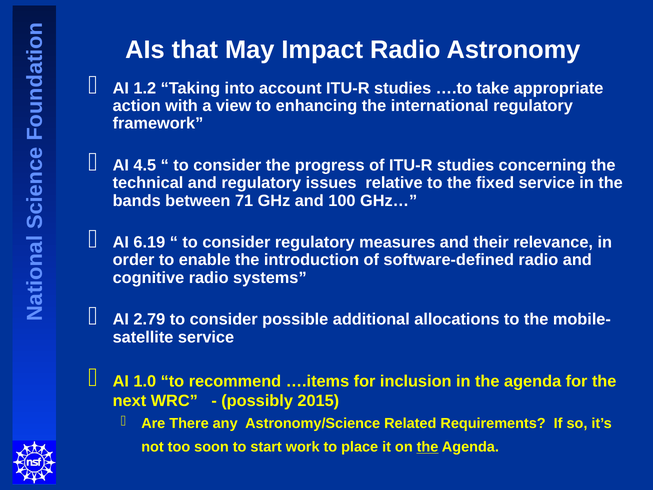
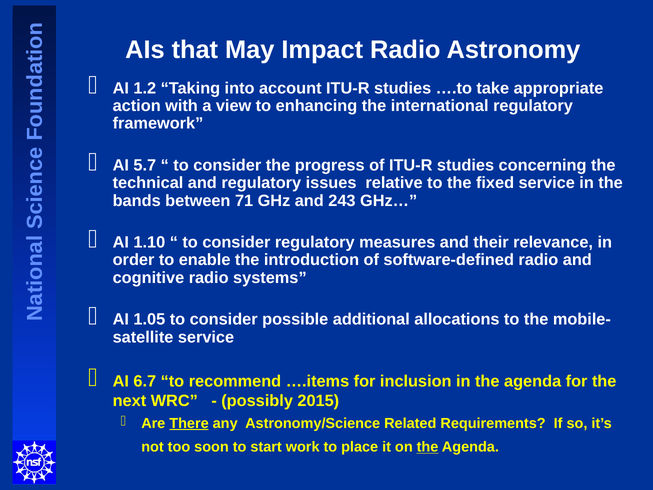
4.5: 4.5 -> 5.7 (145, 165)
100: 100 -> 243 (342, 201)
6.19: 6.19 -> 1.10 (149, 242)
2.79: 2.79 -> 1.05 (149, 319)
1.0: 1.0 -> 6.7 (145, 381)
There underline: none -> present (189, 423)
